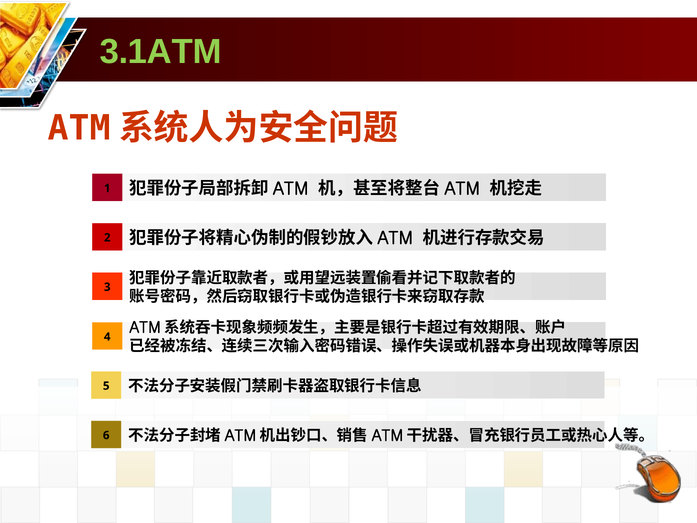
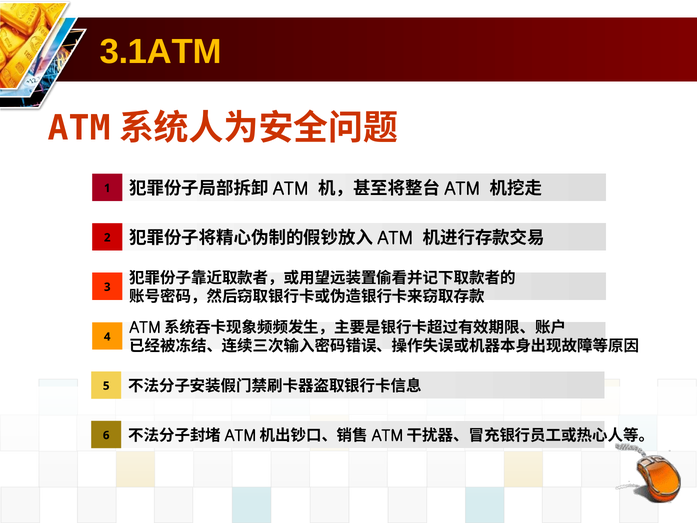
3.1ATM colour: light green -> yellow (161, 52)
